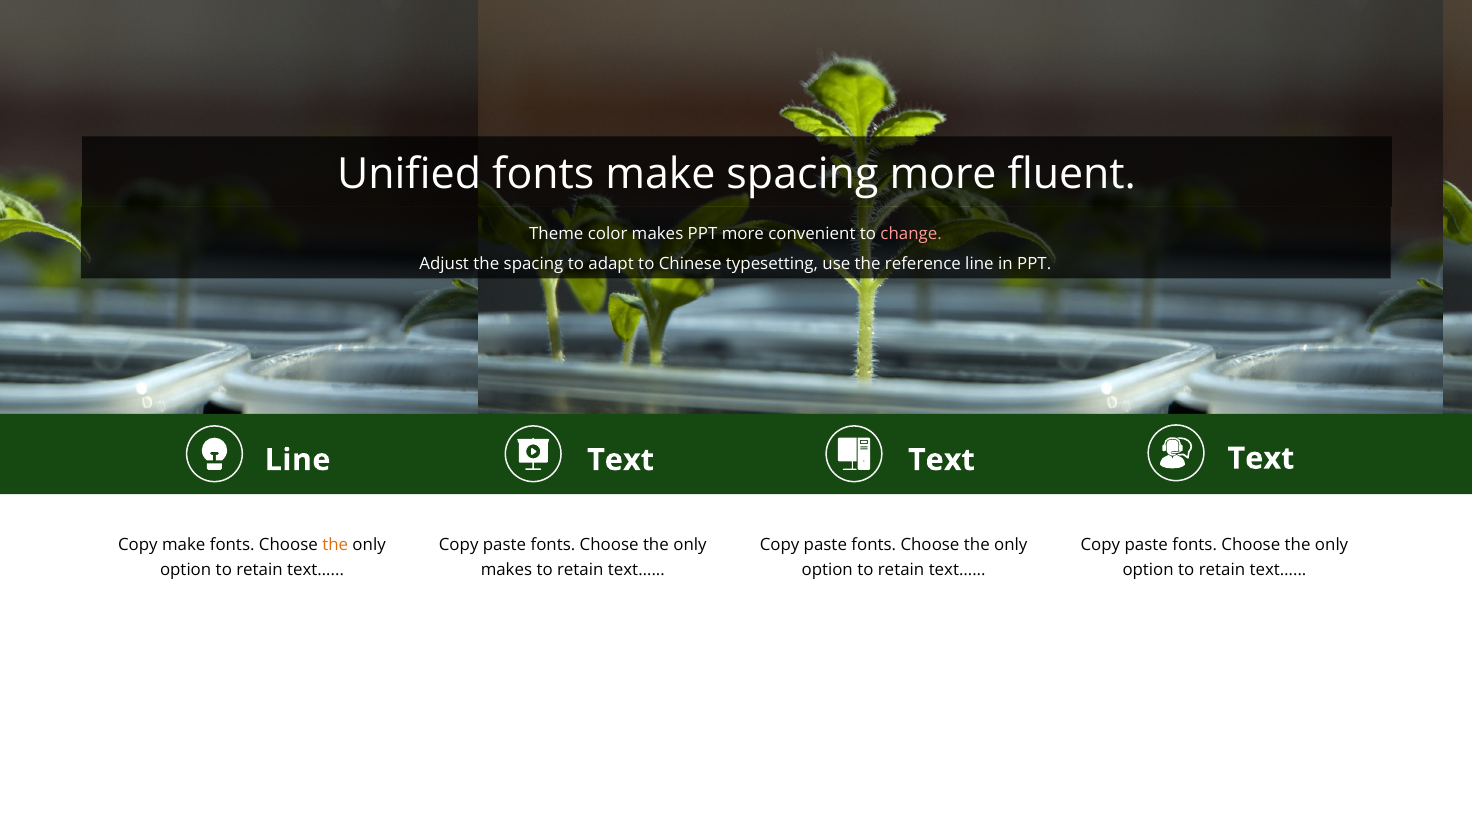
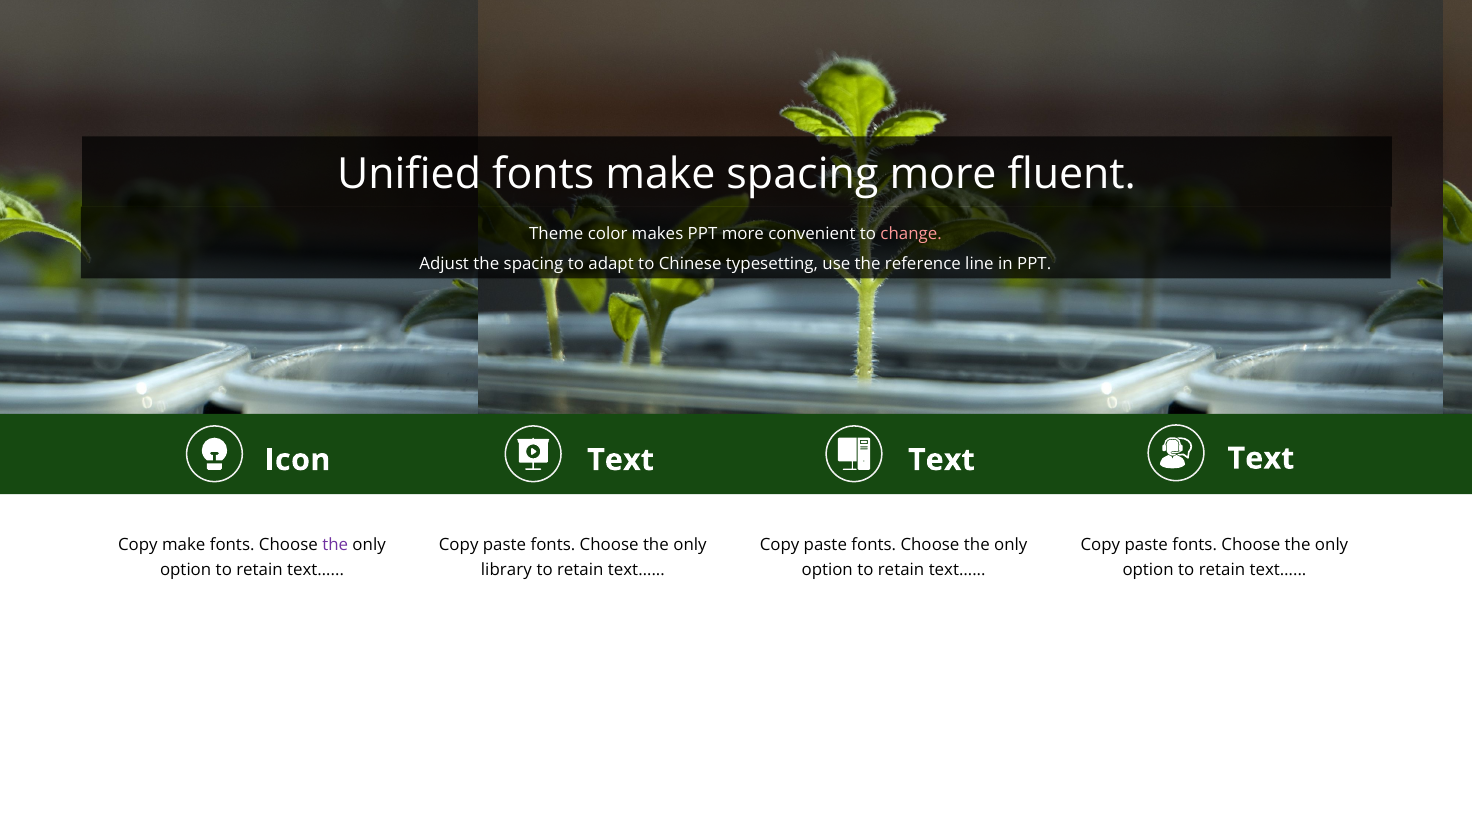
Line: Line -> Icon (297, 460)
the colour: orange -> purple (335, 545)
makes: makes -> library (506, 570)
